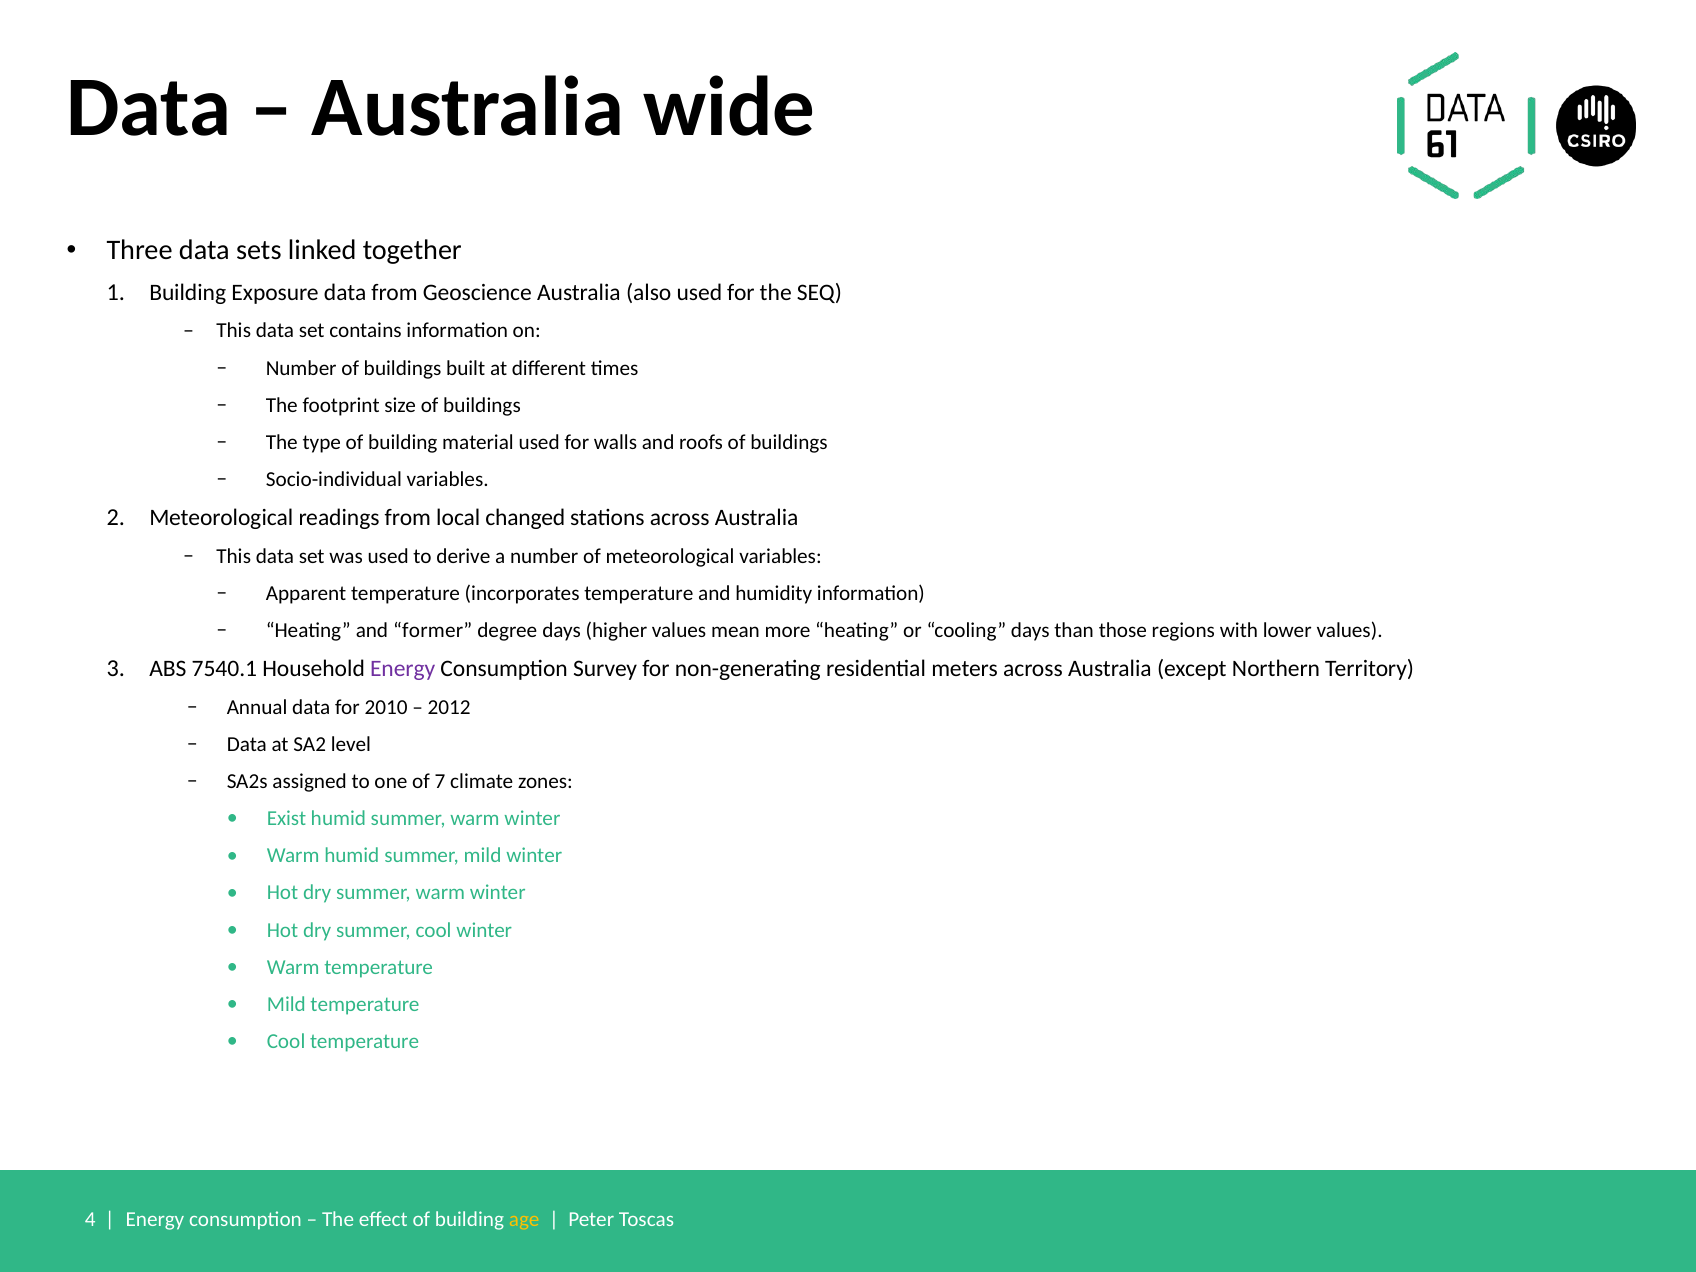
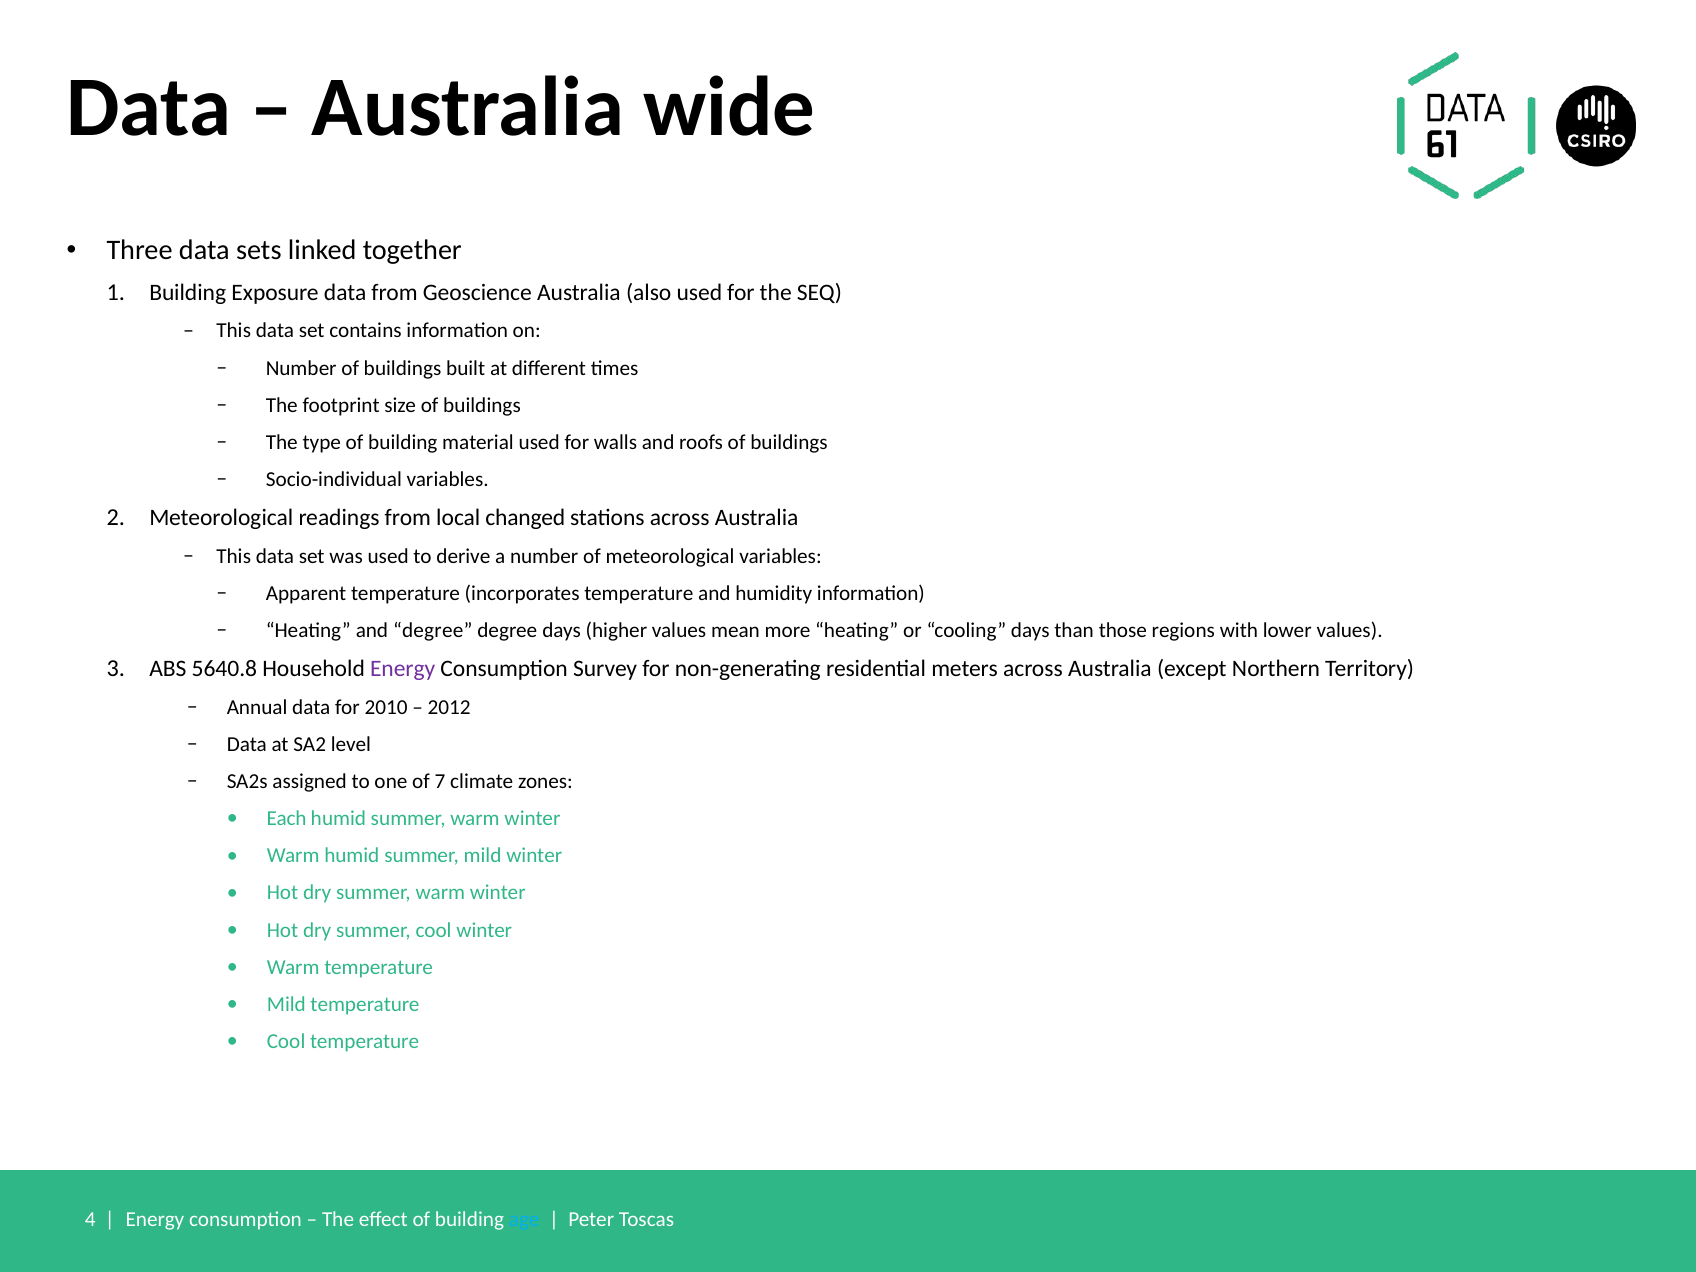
and former: former -> degree (433, 630)
7540.1: 7540.1 -> 5640.8 (224, 669)
Exist: Exist -> Each (287, 819)
age colour: yellow -> light blue (524, 1219)
